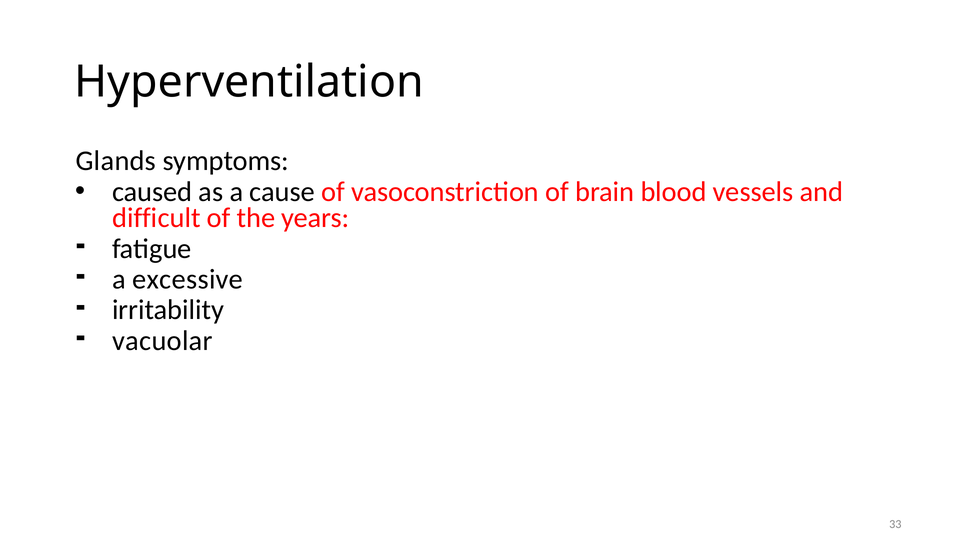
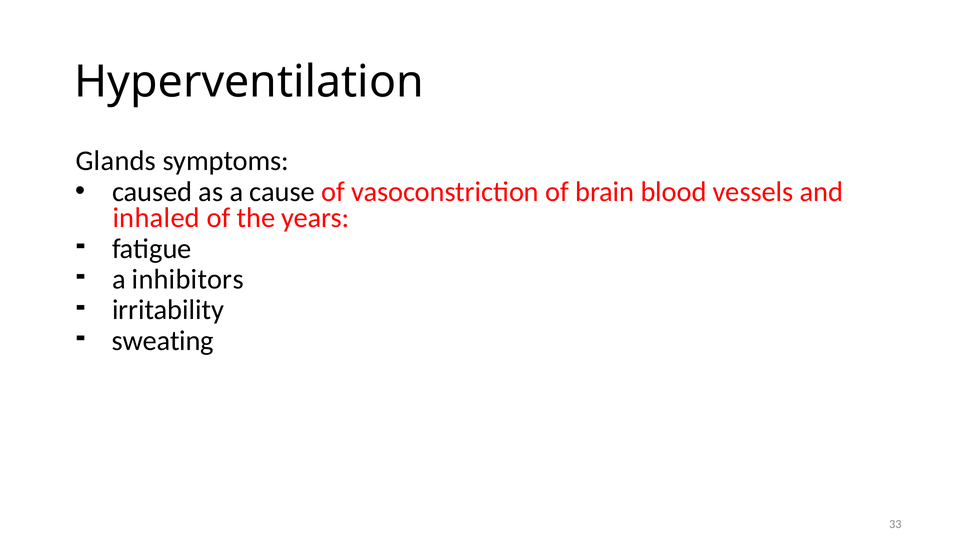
difficult: difficult -> inhaled (156, 218)
excessive: excessive -> inhibitors (188, 279)
vacuolar: vacuolar -> sweating (163, 341)
